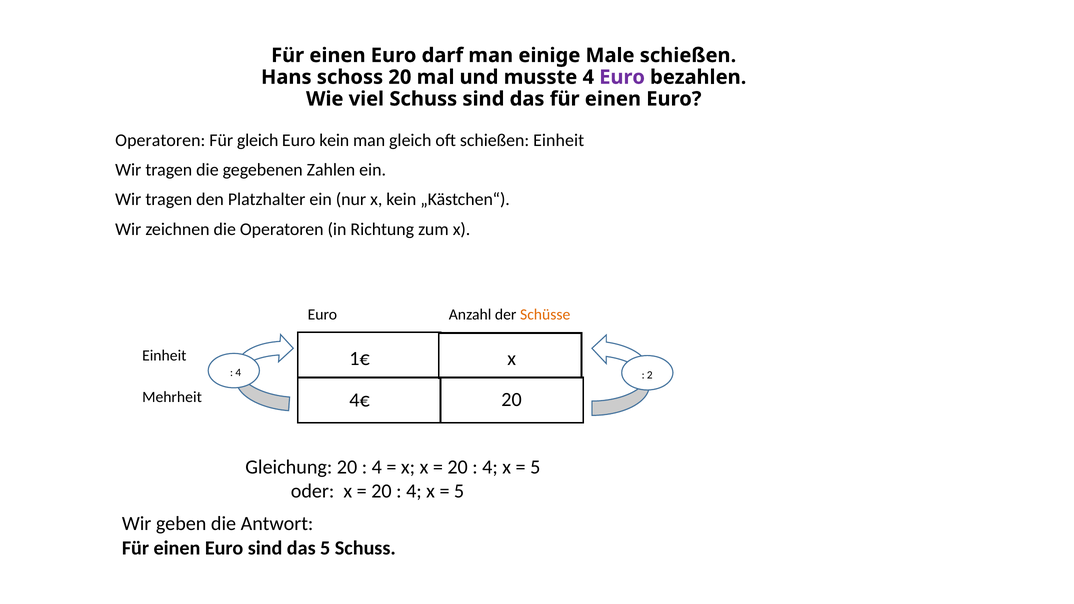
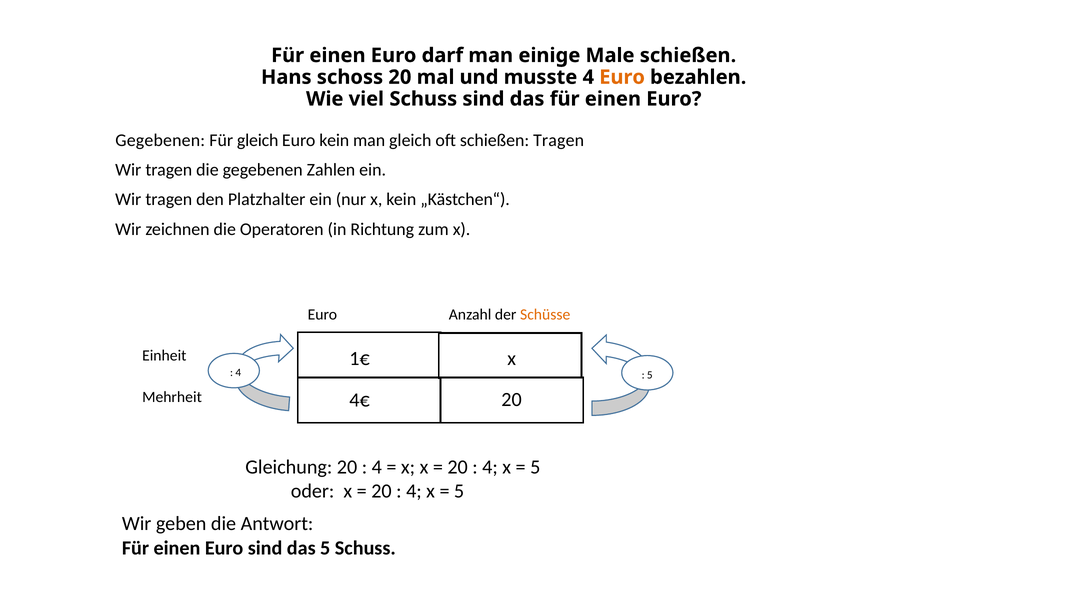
Euro colour: purple -> orange (622, 77)
Operatoren: Operatoren -> Gegebenen (160, 141)
schießen Einheit: Einheit -> Tragen (559, 141)
2: 2 -> 5 (650, 375)
